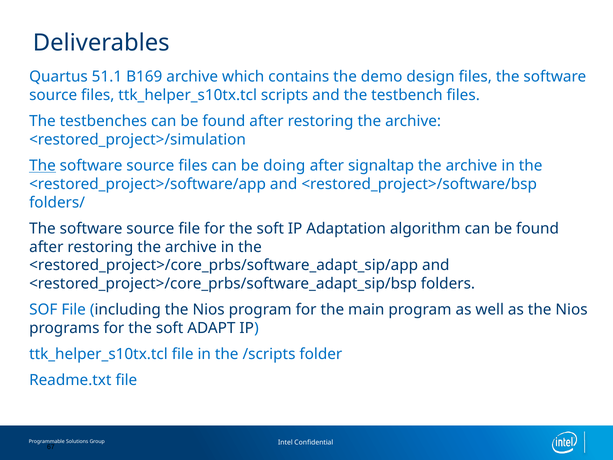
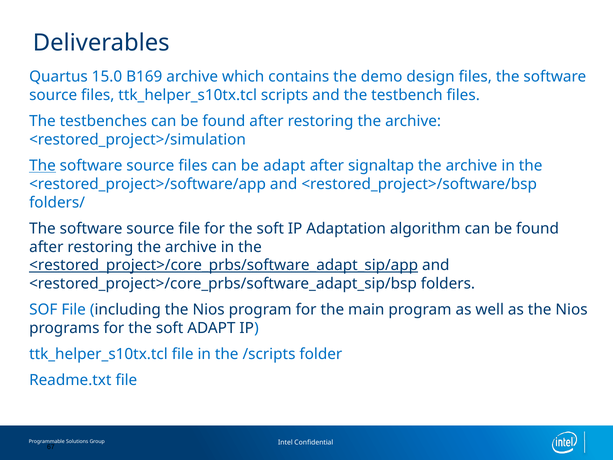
51.1: 51.1 -> 15.0 (107, 77)
be doing: doing -> adapt (284, 166)
<restored_project>/core_prbs/software_adapt_sip/app underline: none -> present (224, 265)
